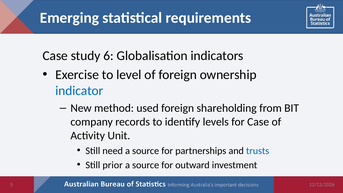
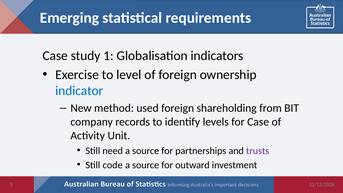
6: 6 -> 1 (109, 56)
trusts colour: blue -> purple (258, 151)
prior: prior -> code (113, 165)
